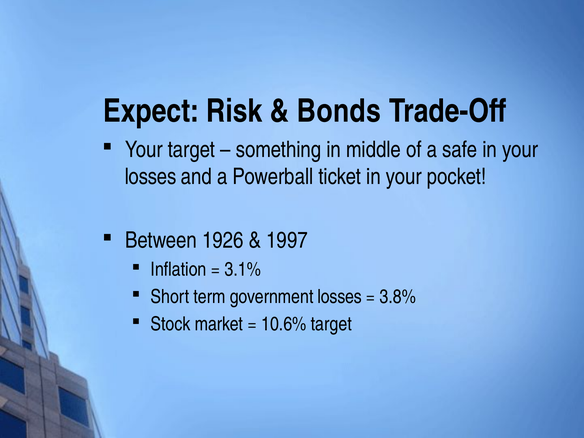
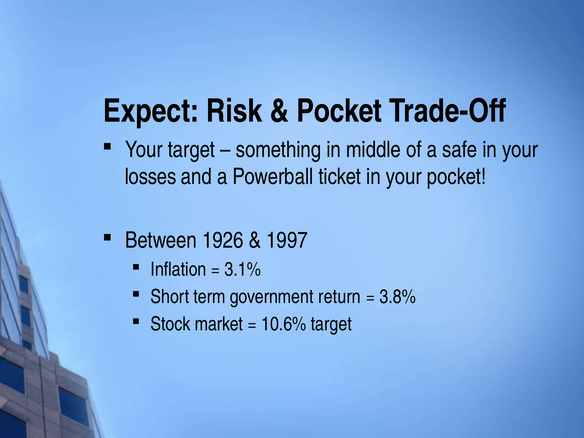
Bonds: Bonds -> Pocket (339, 111)
government losses: losses -> return (340, 297)
